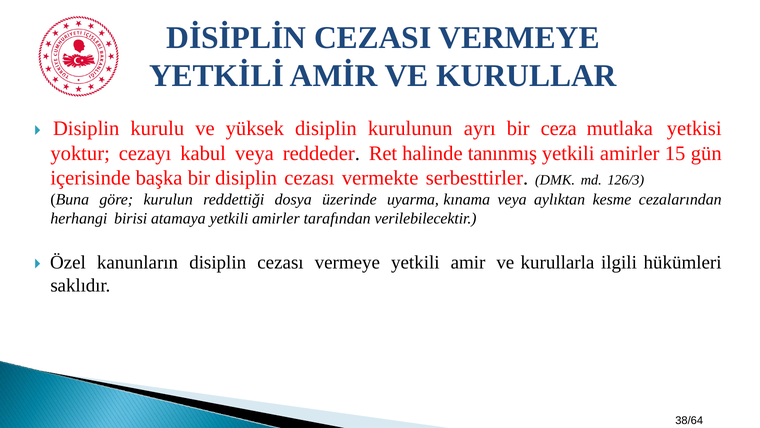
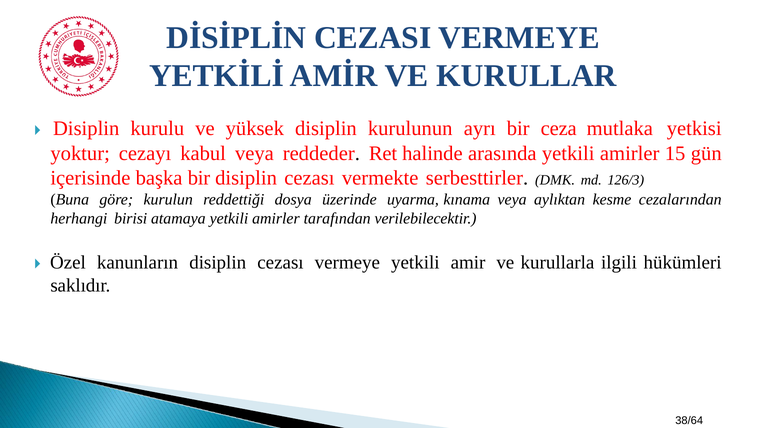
tanınmış: tanınmış -> arasında (502, 153)
